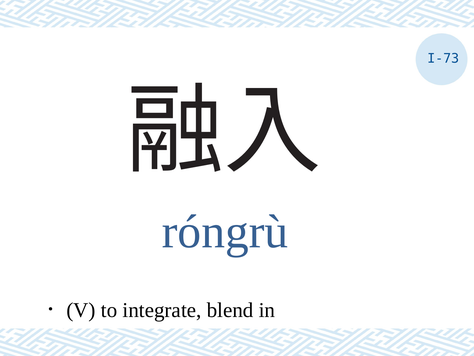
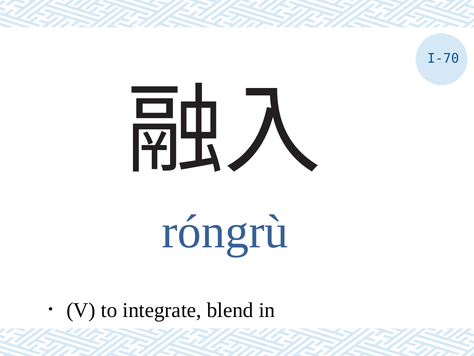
I-73: I-73 -> I-70 (443, 59)
